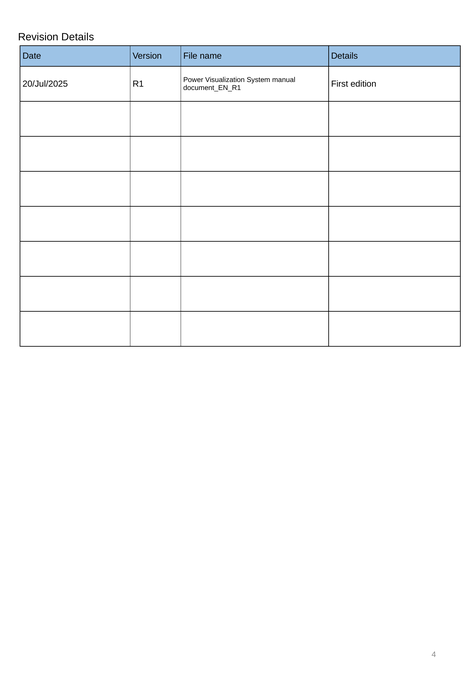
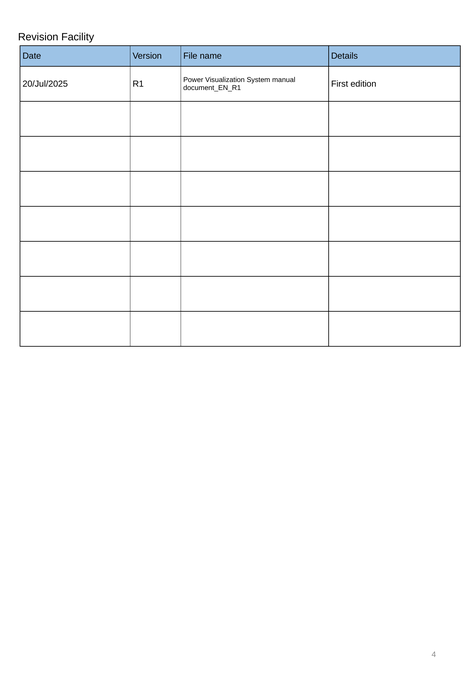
Revision Details: Details -> Facility (78, 37)
